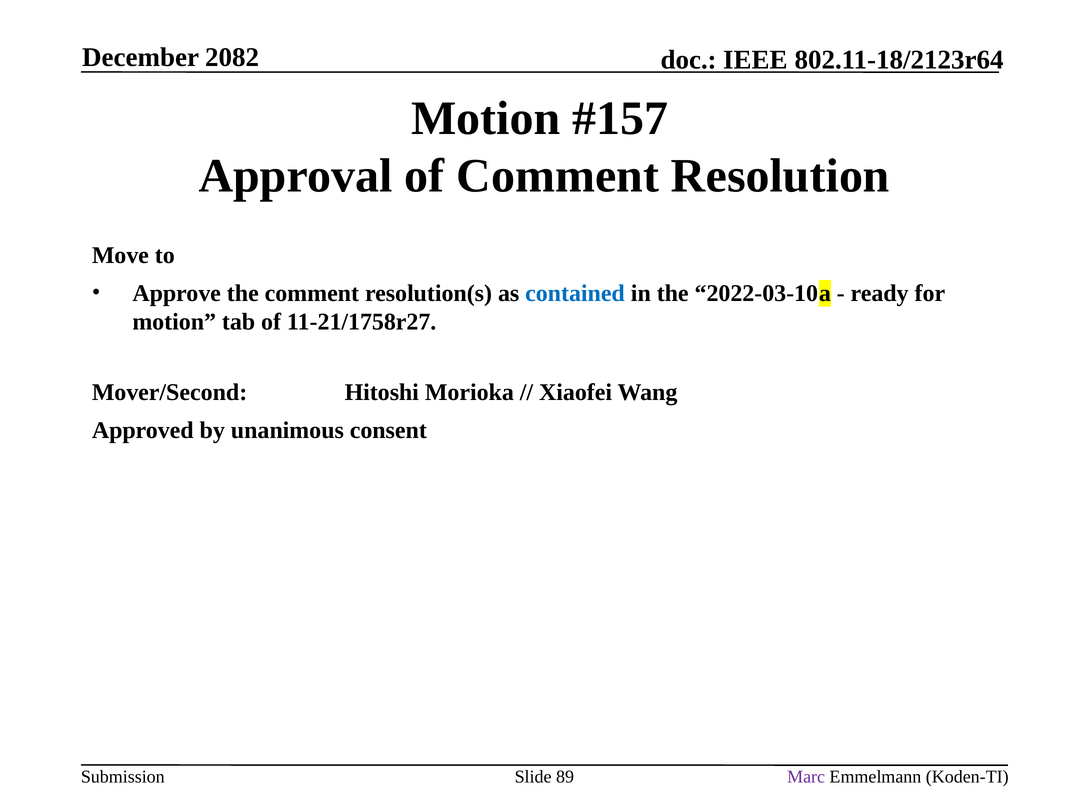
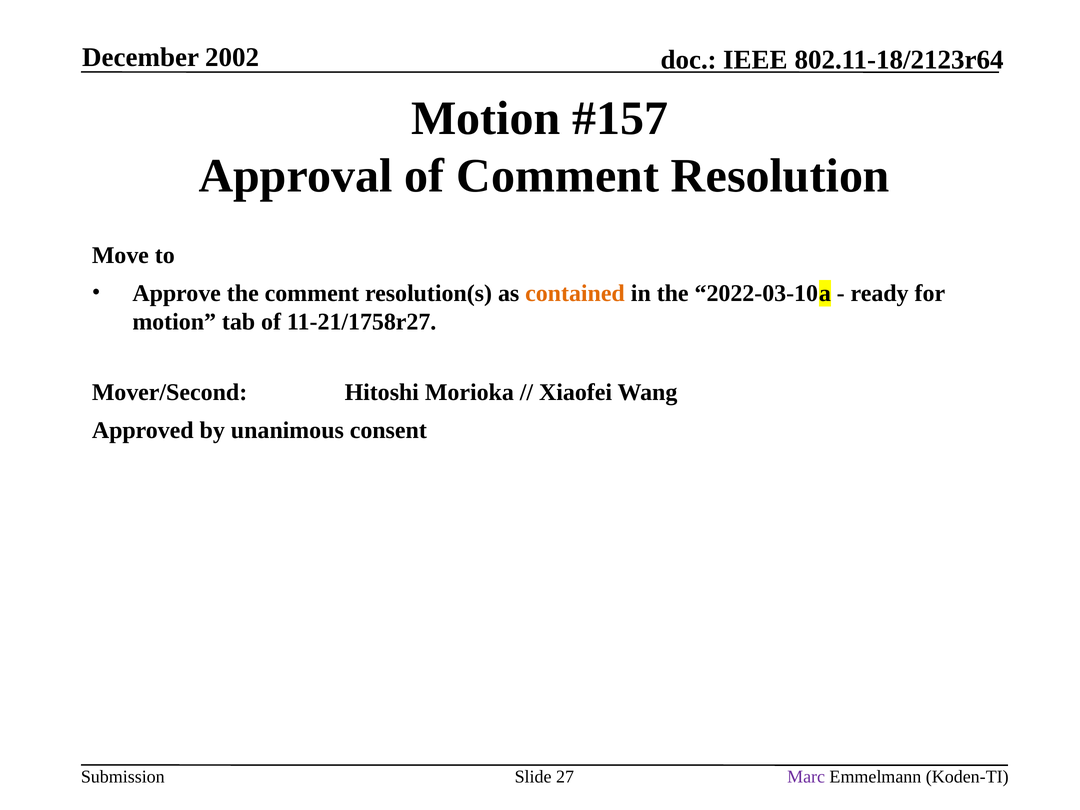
2082: 2082 -> 2002 (232, 57)
contained colour: blue -> orange (575, 293)
89: 89 -> 27 (565, 777)
